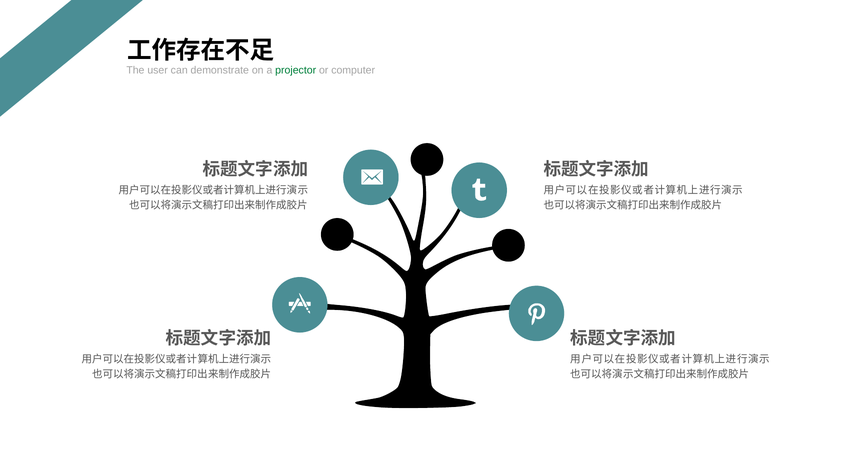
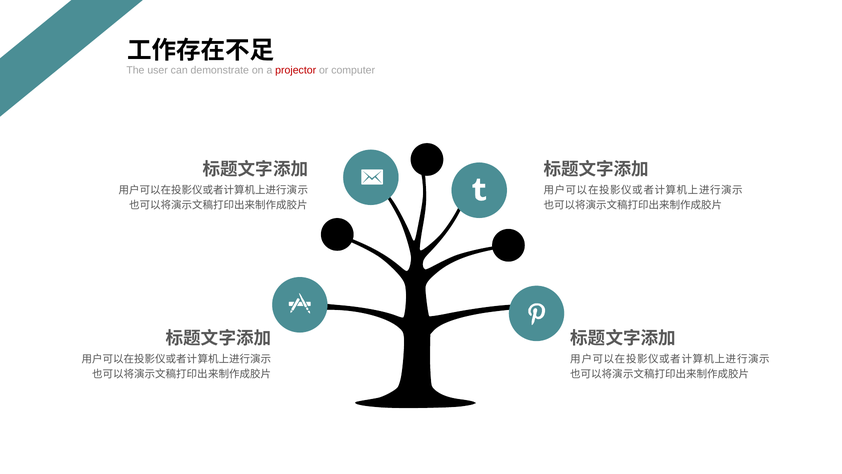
projector colour: green -> red (296, 70)
